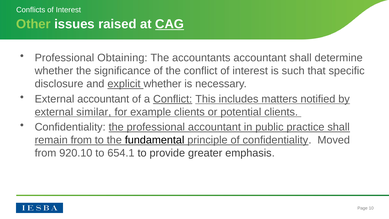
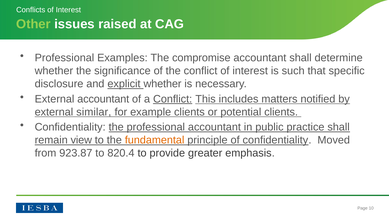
CAG underline: present -> none (170, 24)
Obtaining: Obtaining -> Examples (122, 58)
accountants: accountants -> compromise (201, 58)
remain from: from -> view (81, 140)
fundamental colour: black -> orange (155, 140)
920.10: 920.10 -> 923.87 (76, 153)
654.1: 654.1 -> 820.4 (121, 153)
